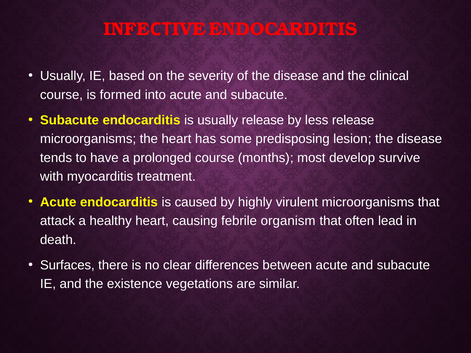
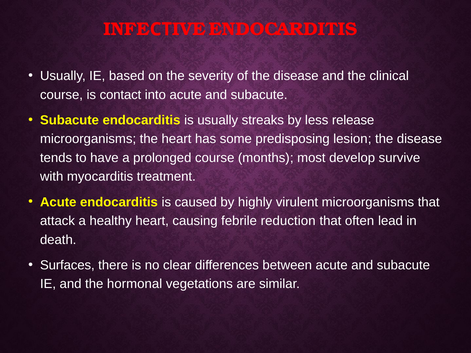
formed: formed -> contact (120, 95)
usually release: release -> streaks (263, 120)
organism: organism -> reduction (288, 221)
existence: existence -> hormonal (135, 284)
